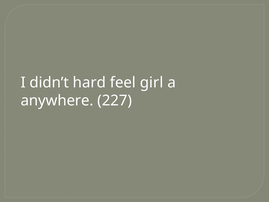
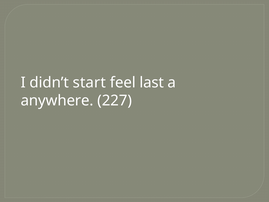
hard: hard -> start (89, 83)
girl: girl -> last (152, 83)
